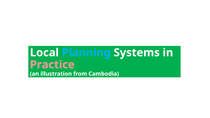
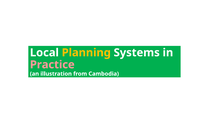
Planning colour: light blue -> yellow (86, 53)
